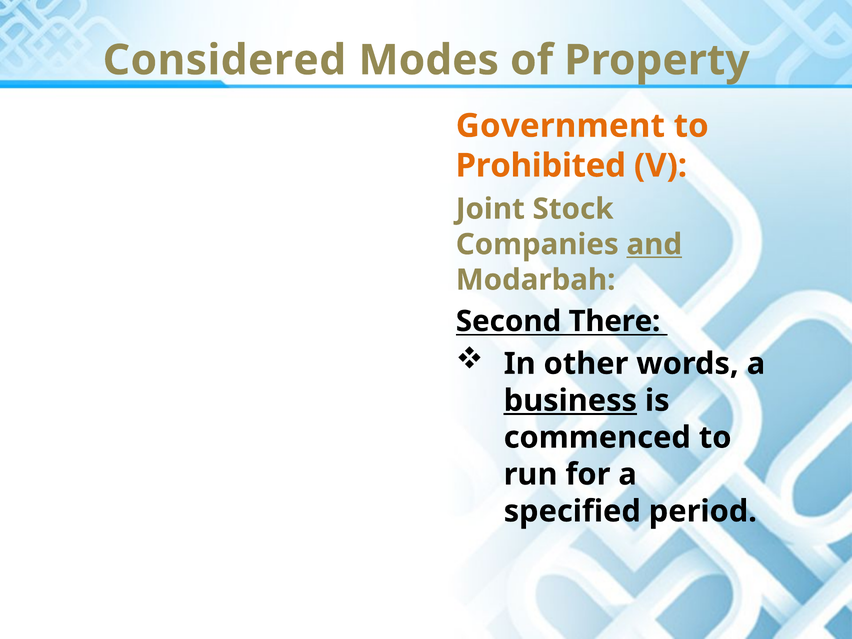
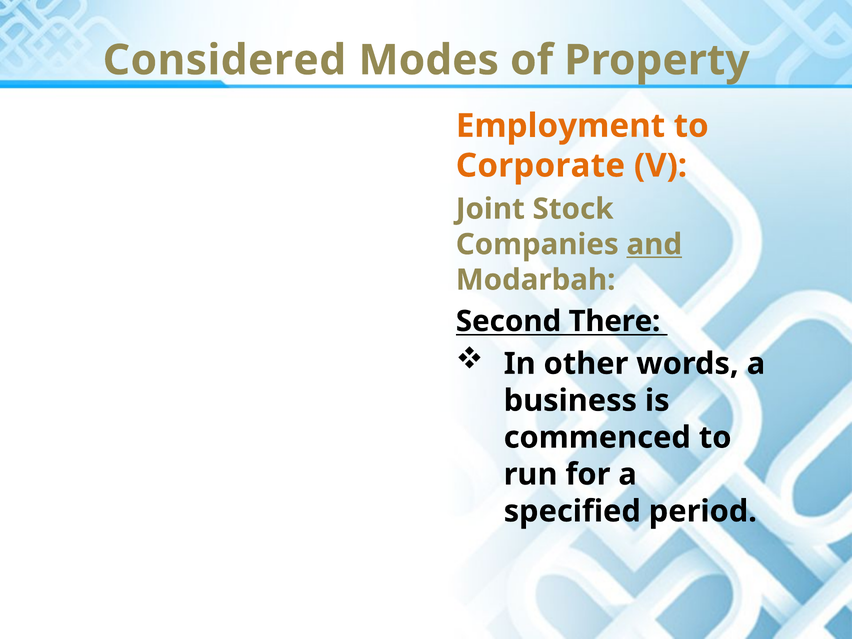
Government: Government -> Employment (560, 126)
Prohibited: Prohibited -> Corporate (540, 166)
business underline: present -> none (570, 401)
